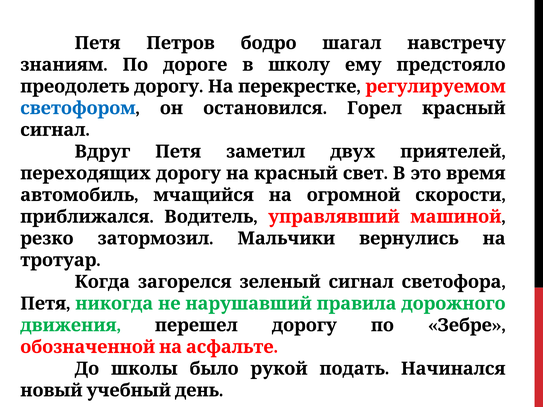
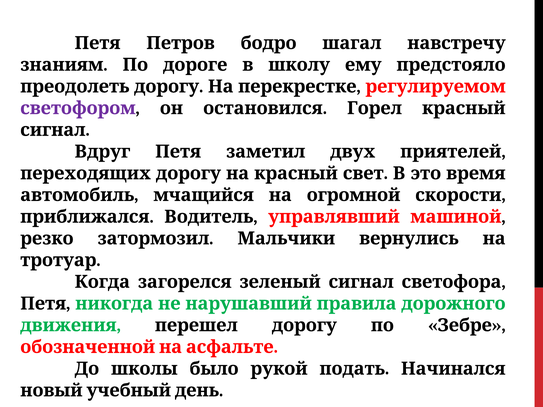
светофором colour: blue -> purple (78, 108)
